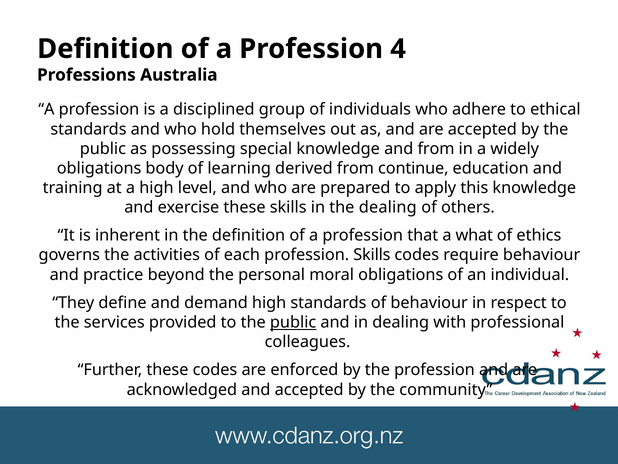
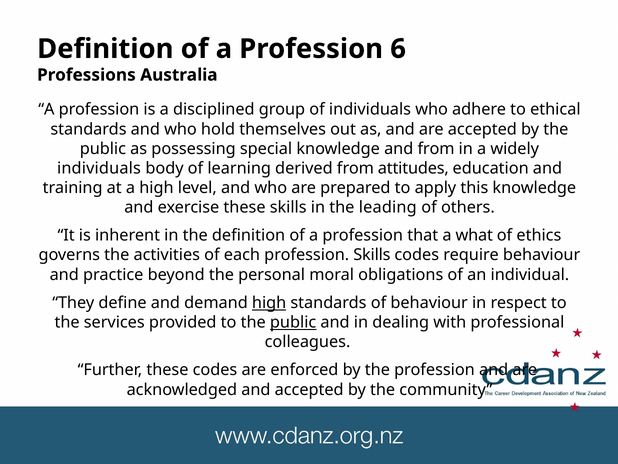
4: 4 -> 6 (398, 49)
obligations: obligations -> individuals (99, 168)
continue: continue -> attitudes (413, 168)
the dealing: dealing -> leading (388, 207)
high underline: none -> present (269, 302)
